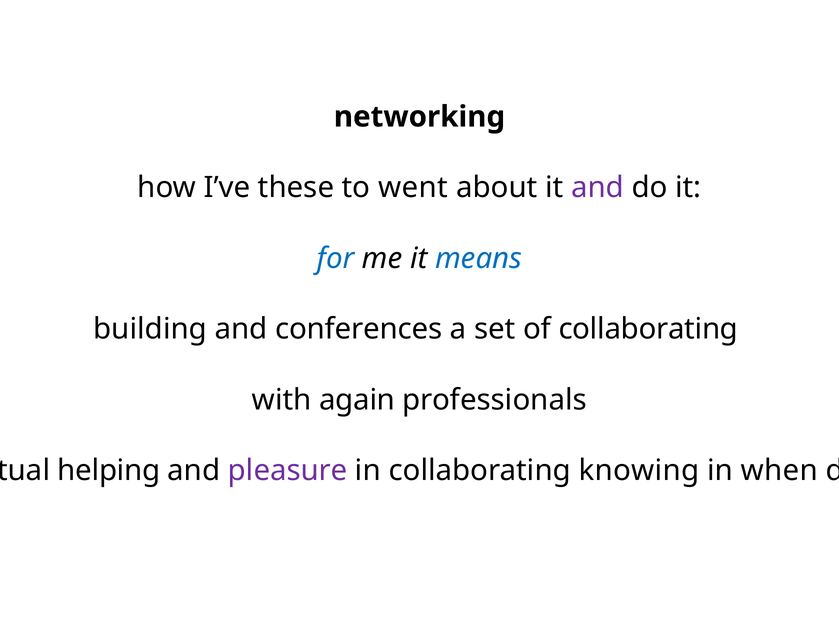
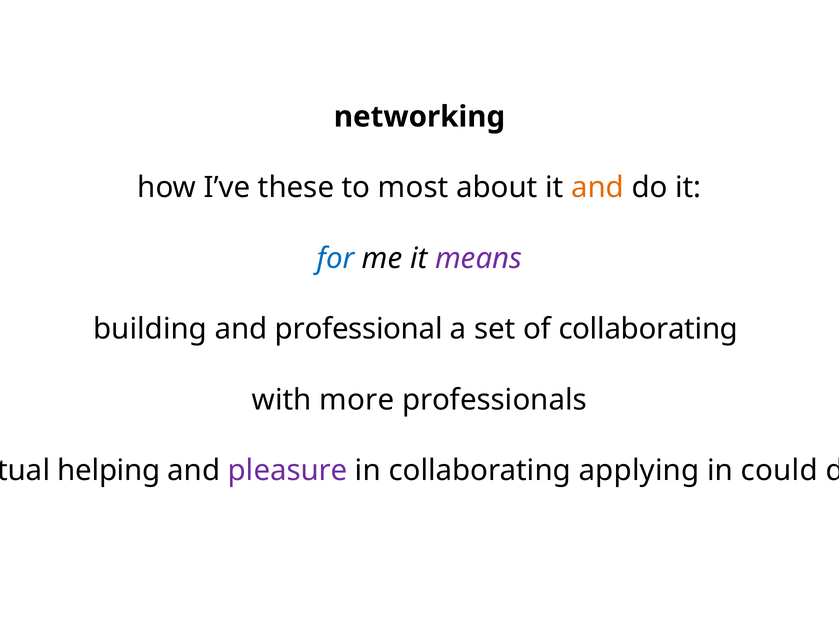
went: went -> most (413, 188)
and colour: purple -> orange (598, 188)
means colour: blue -> purple (479, 258)
conferences: conferences -> professional (359, 329)
again: again -> more (357, 400)
knowing: knowing -> applying (639, 471)
when: when -> could (779, 471)
